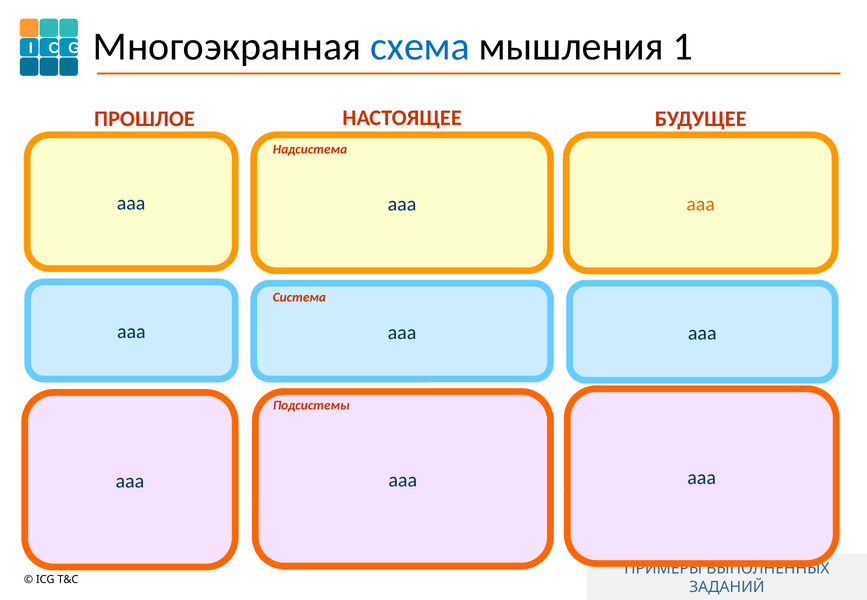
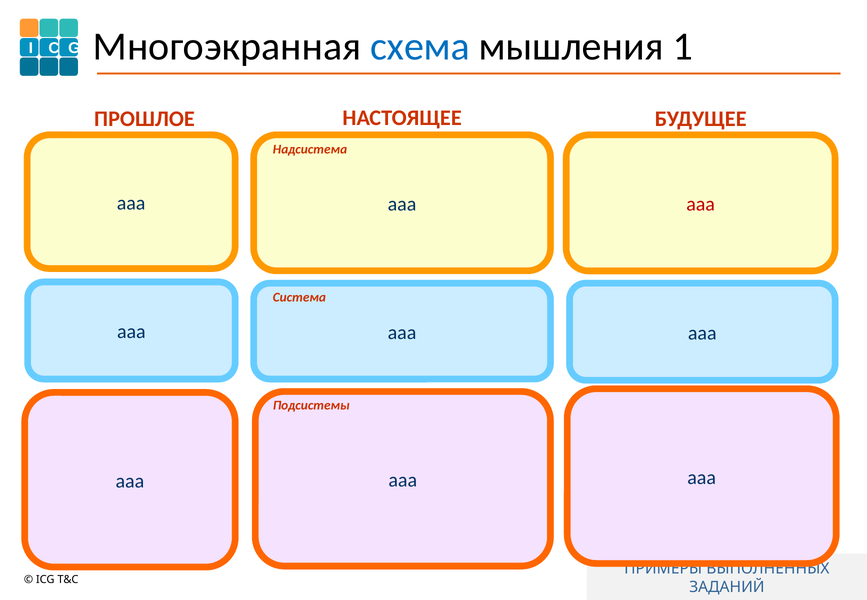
aaa colour: orange -> red (701, 204)
